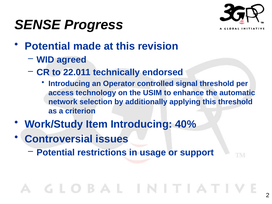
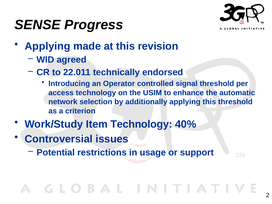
Potential: Potential -> Applying (47, 46)
Item Introducing: Introducing -> Technology (141, 124)
